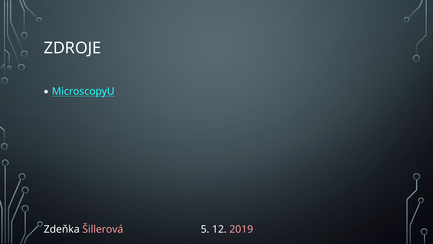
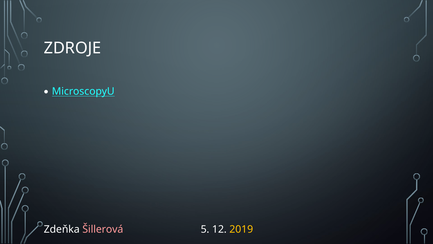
2019 colour: pink -> yellow (241, 229)
